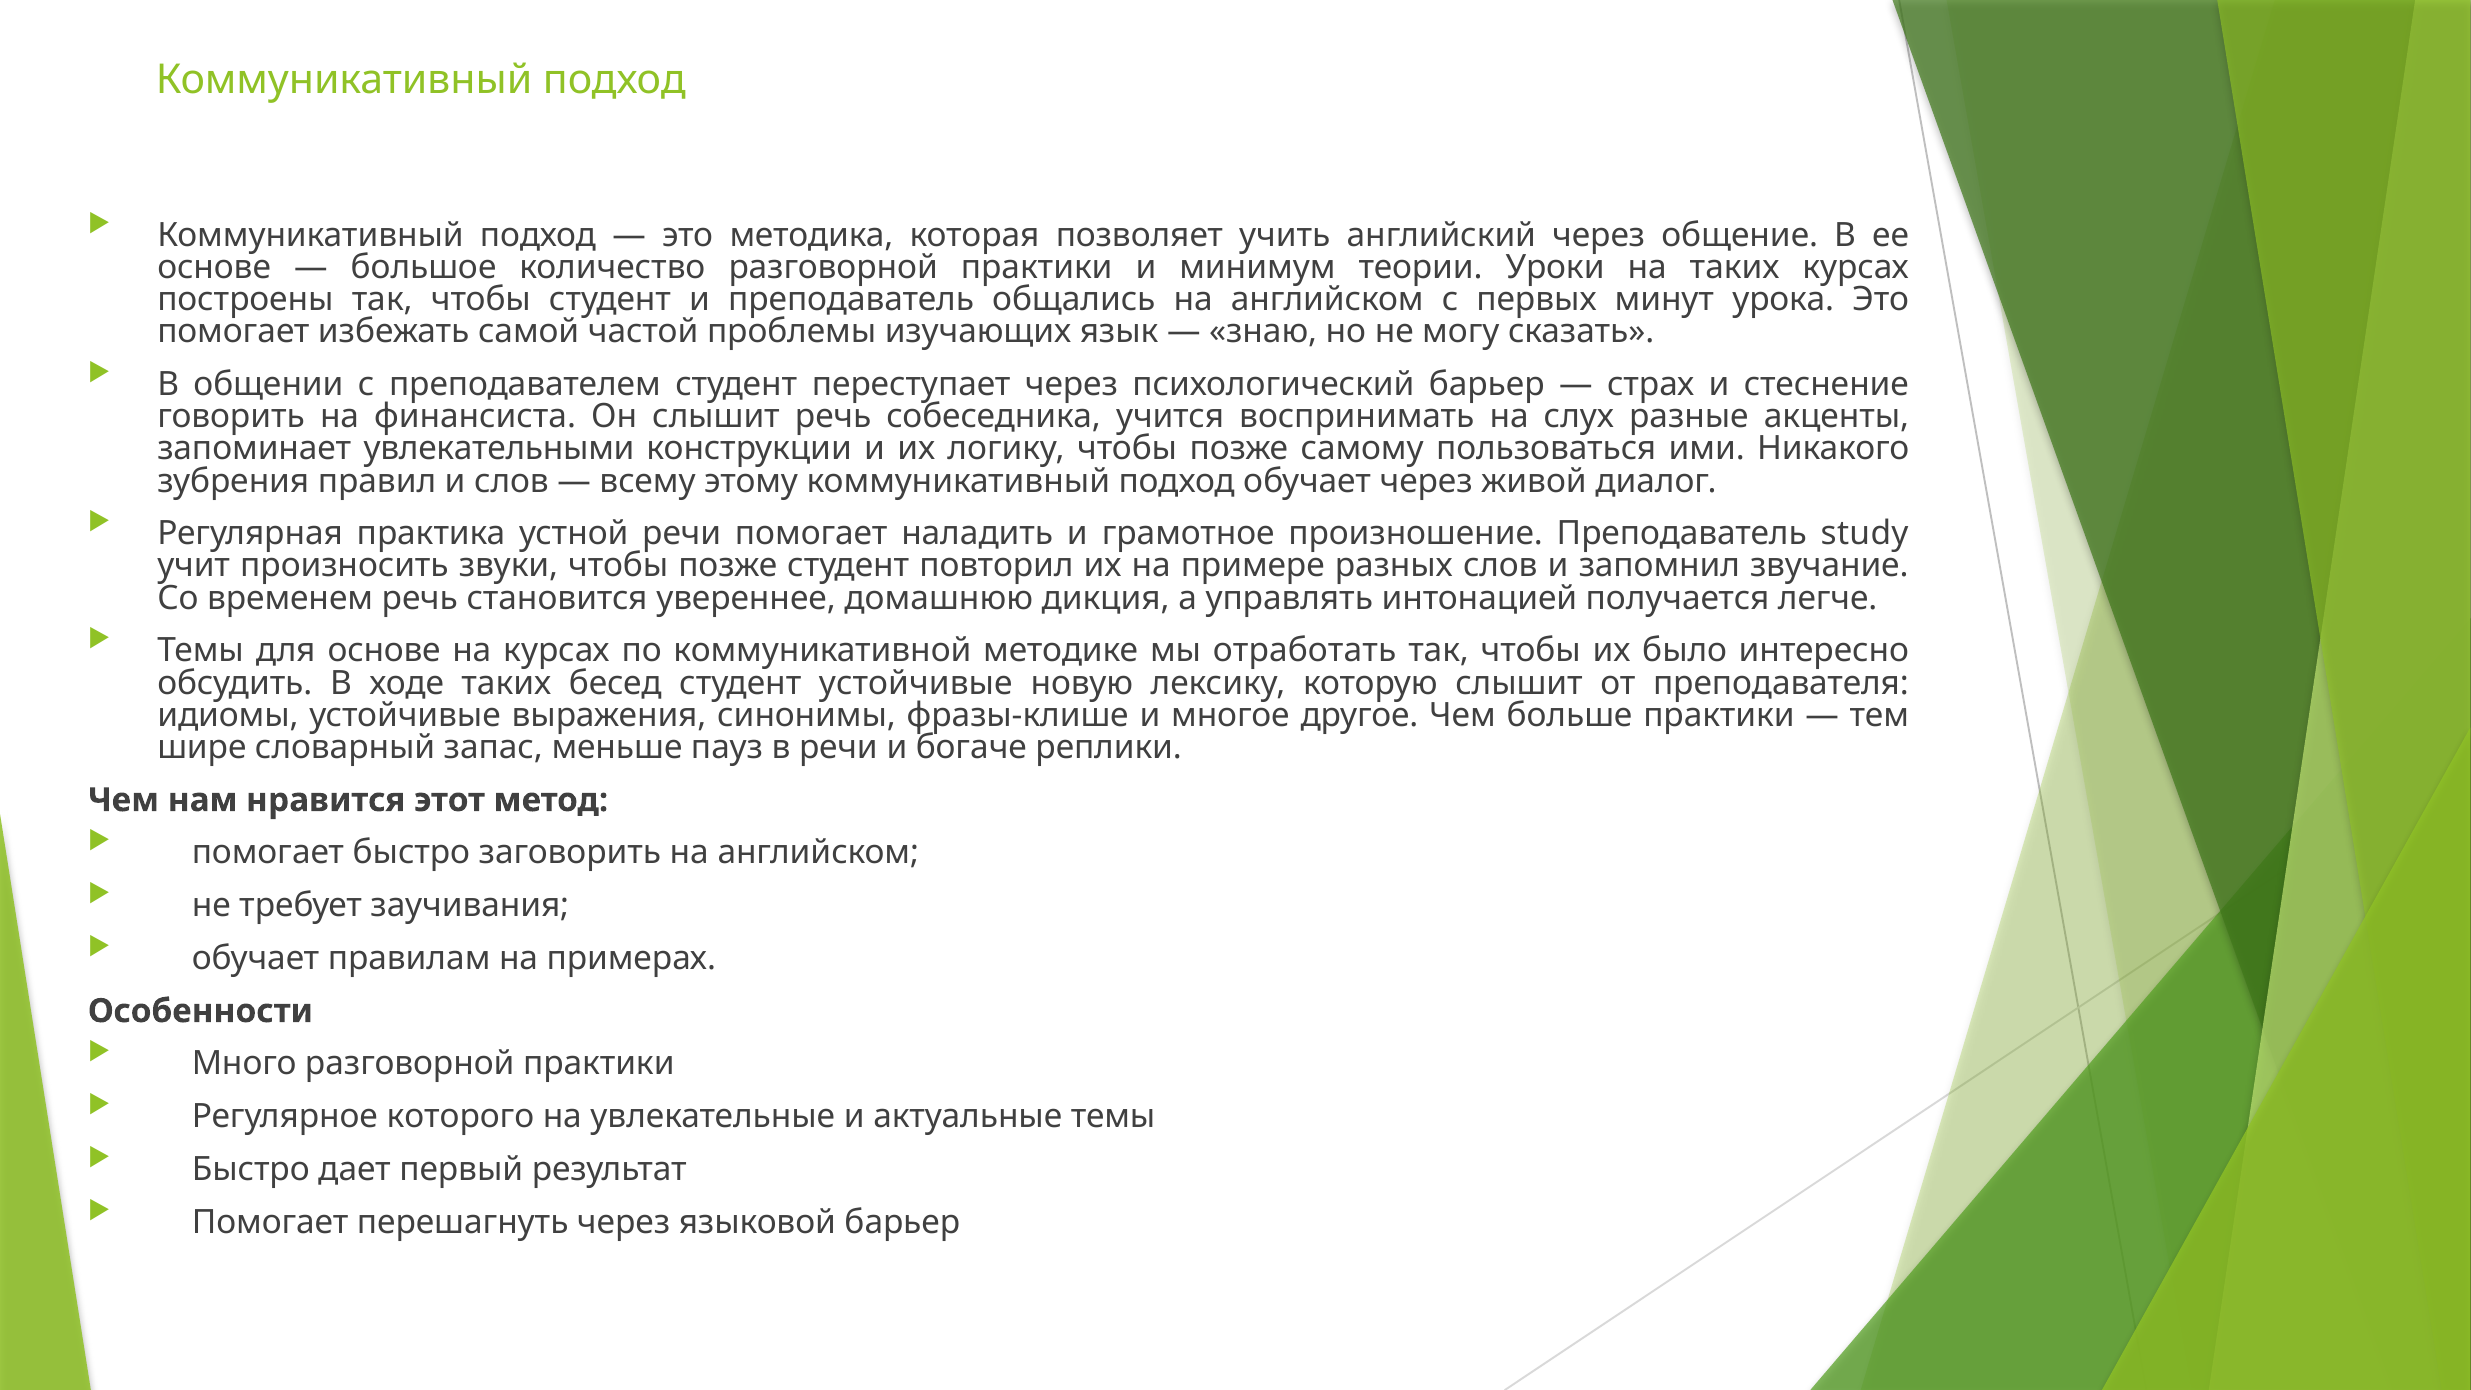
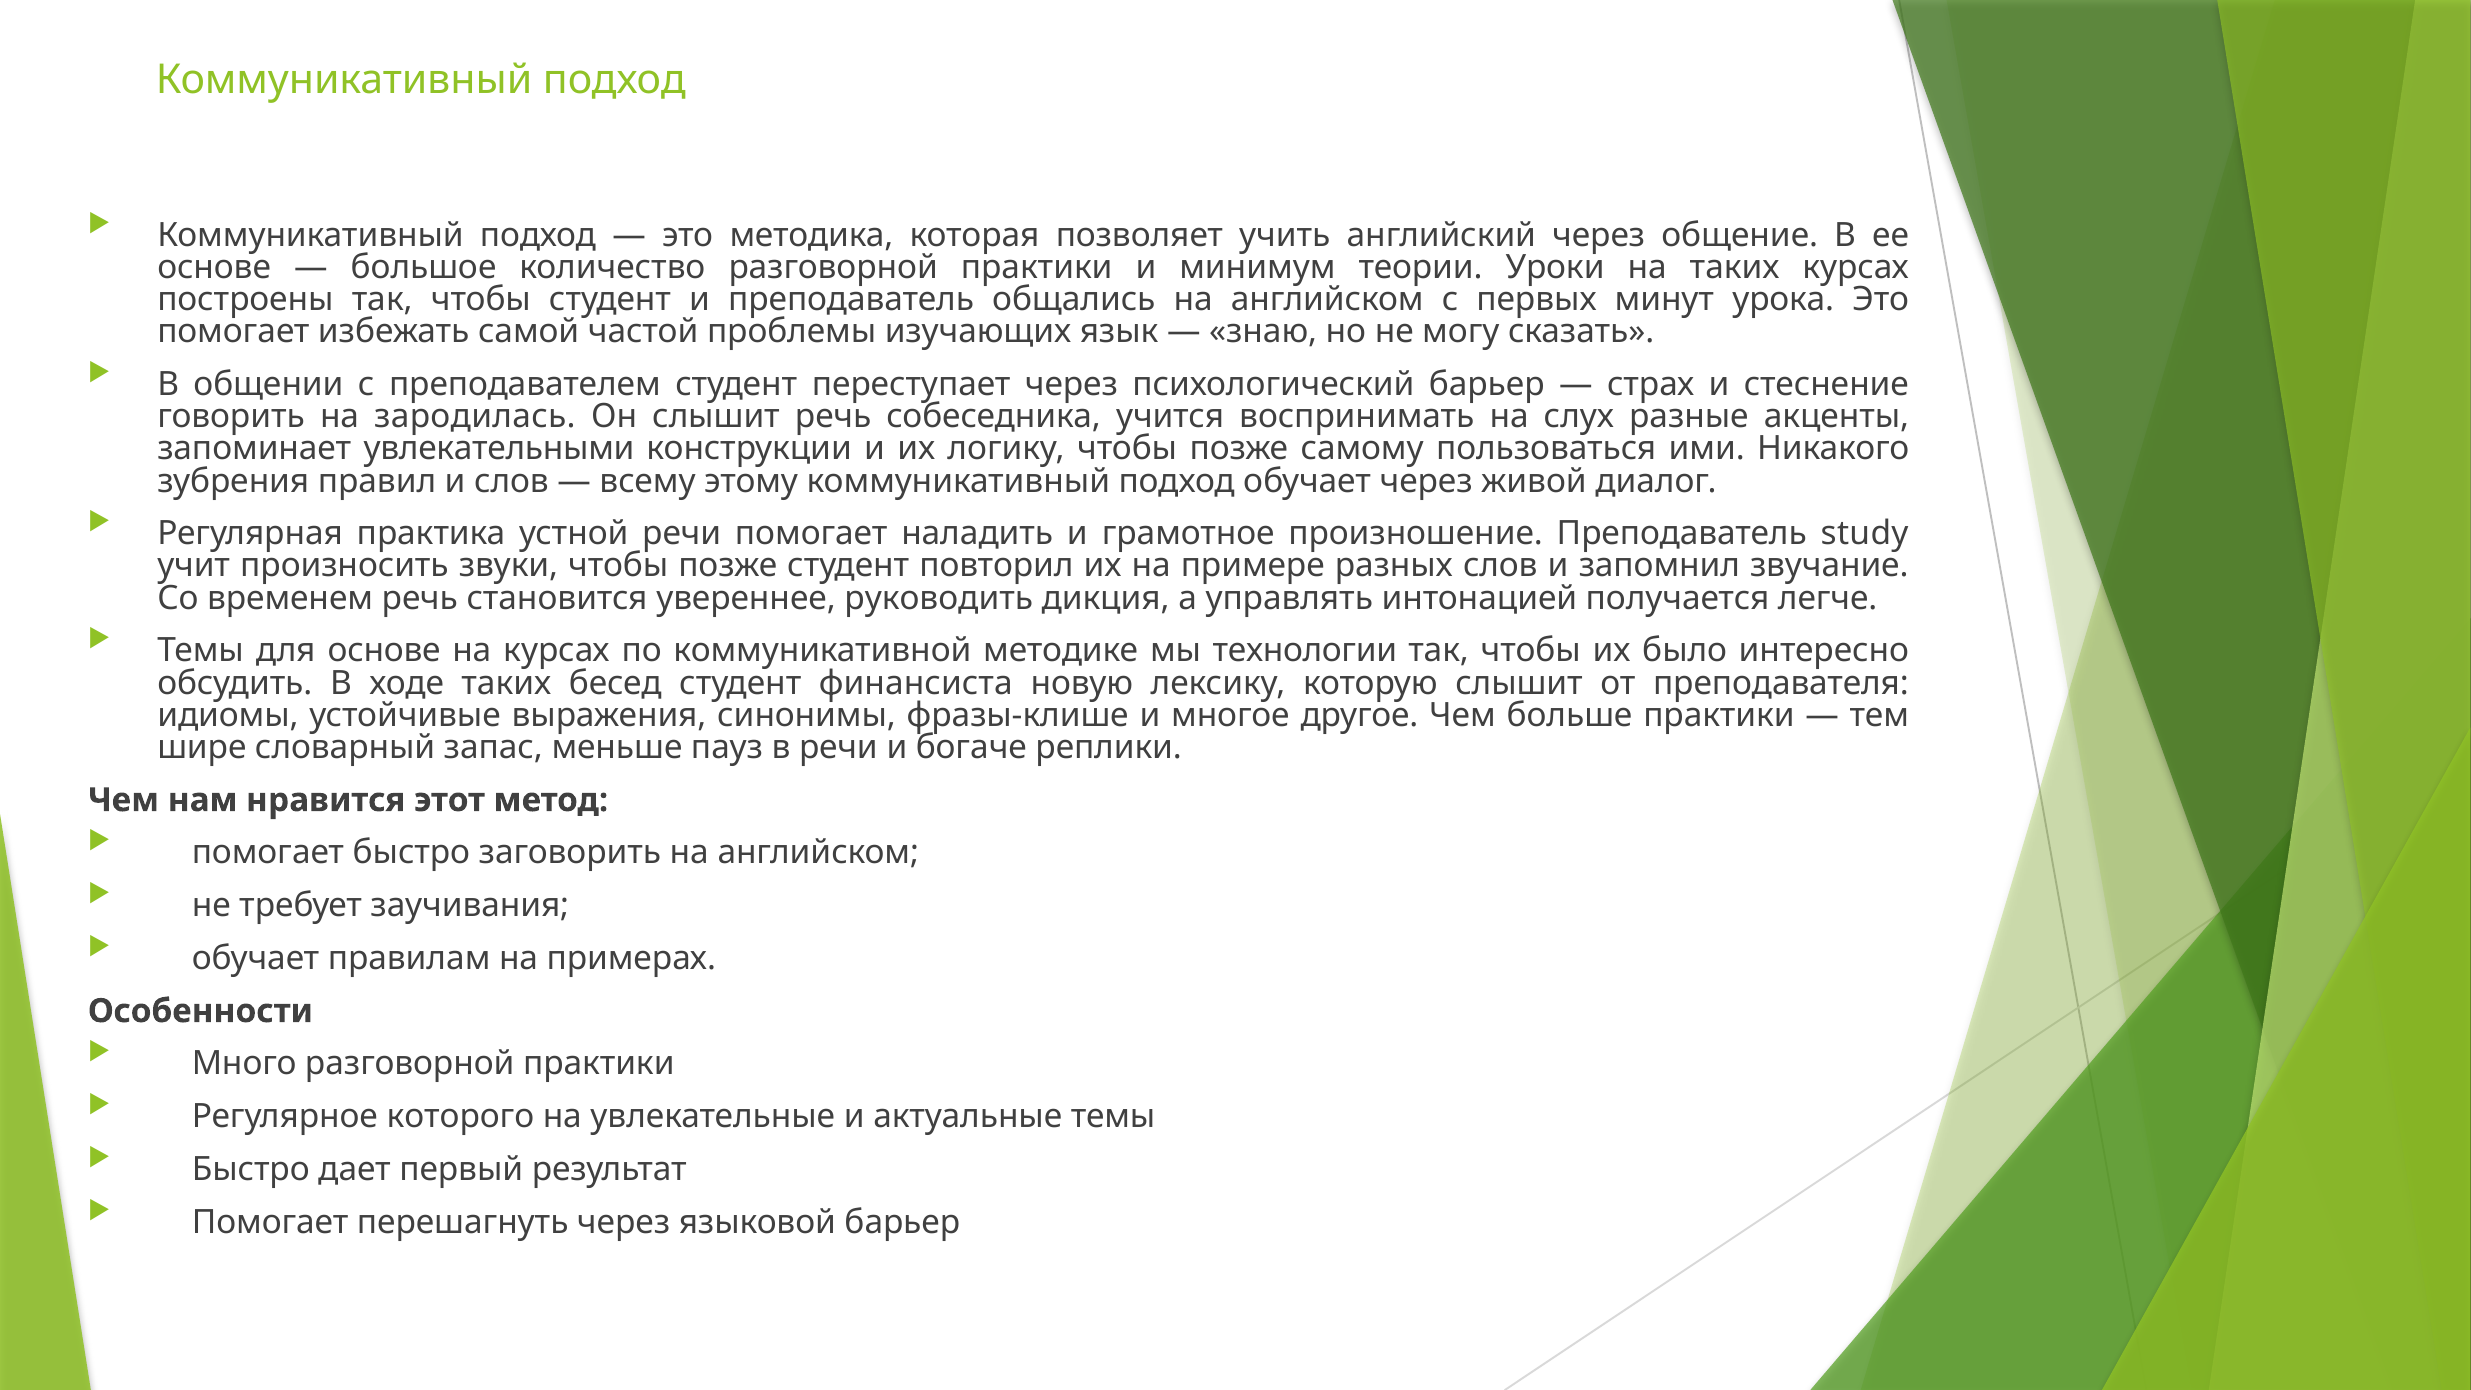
финансиста: финансиста -> зародилась (475, 417)
домашнюю: домашнюю -> руководить (939, 598)
отработать: отработать -> технологии (1305, 651)
студент устойчивые: устойчивые -> финансиста (916, 683)
